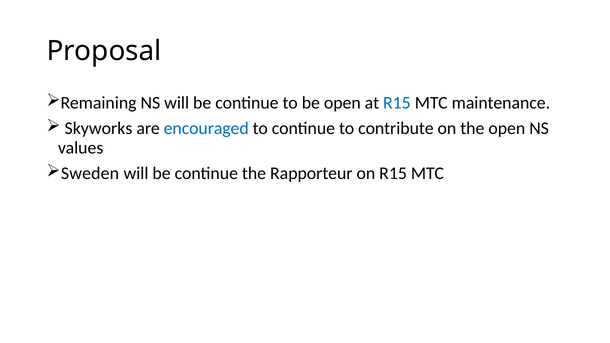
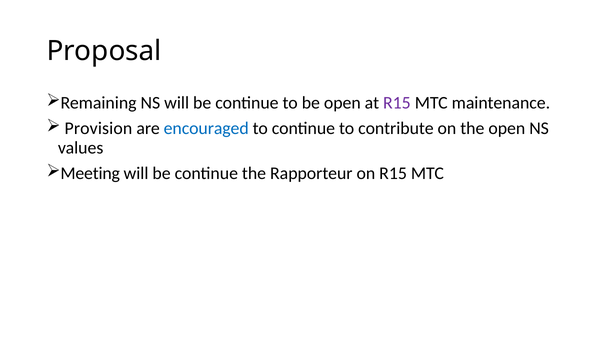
R15 colour: blue -> purple (397, 103)
Skyworks: Skyworks -> Provision (98, 129)
Sweden: Sweden -> Meeting (90, 173)
